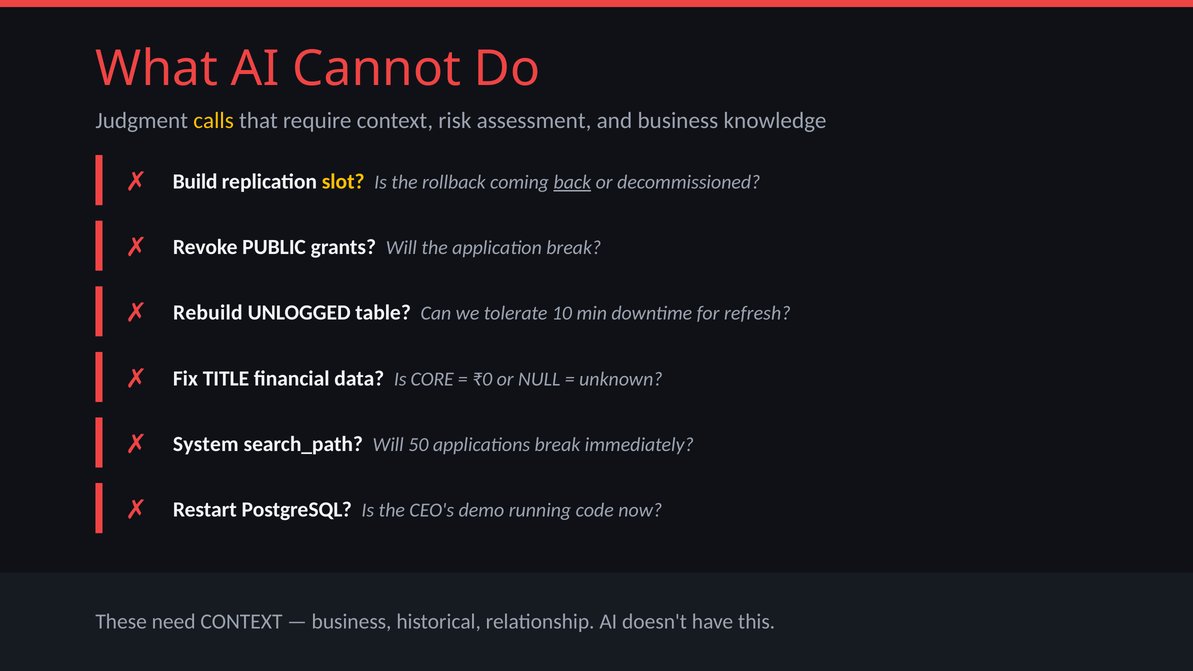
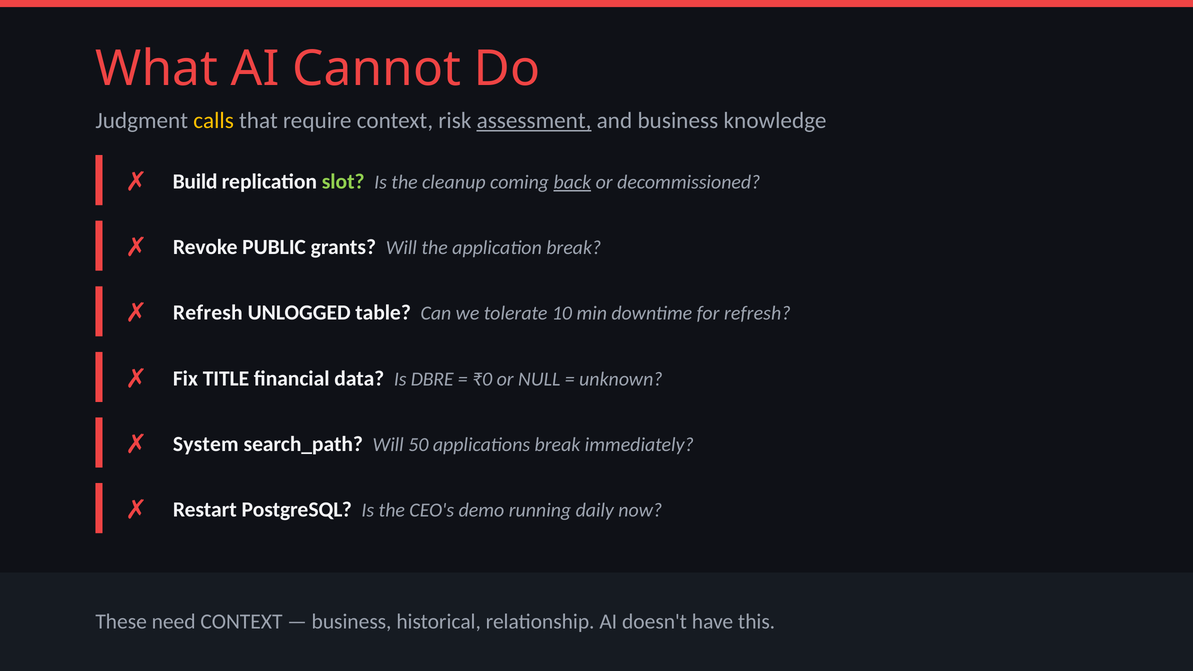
assessment underline: none -> present (534, 121)
slot colour: yellow -> light green (343, 182)
rollback: rollback -> cleanup (454, 182)
Rebuild: Rebuild -> Refresh (208, 313)
CORE: CORE -> DBRE (432, 379)
code: code -> daily (595, 510)
